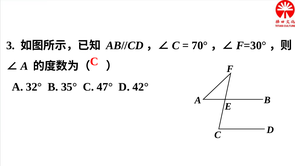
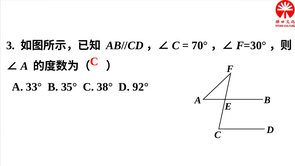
32°: 32° -> 33° (34, 87)
47°: 47° -> 38° (105, 87)
42°: 42° -> 92° (141, 87)
